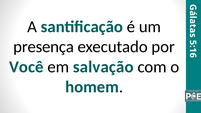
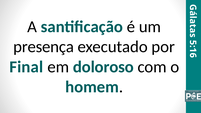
Você: Você -> Final (26, 67)
salvação: salvação -> doloroso (103, 67)
